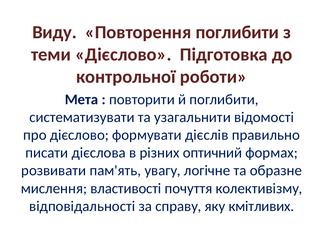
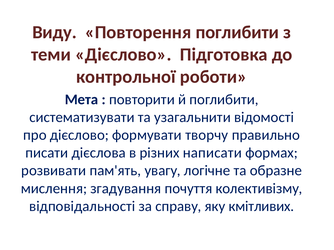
дієслів: дієслів -> творчу (207, 135)
оптичний: оптичний -> написати (212, 153)
властивості: властивості -> згадування (126, 189)
